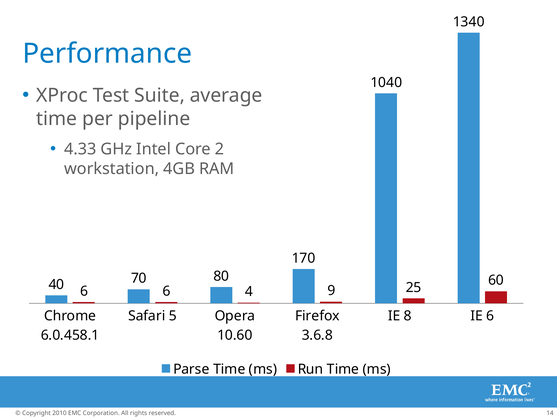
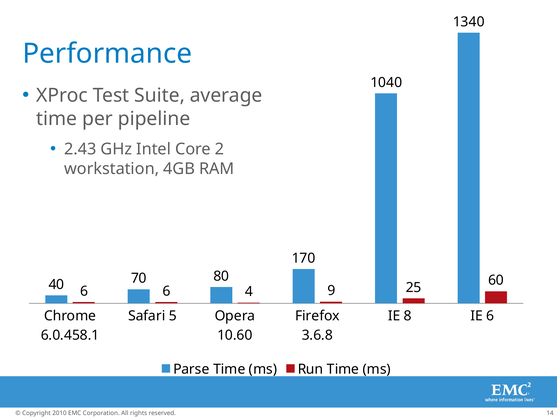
4.33: 4.33 -> 2.43 (80, 149)
